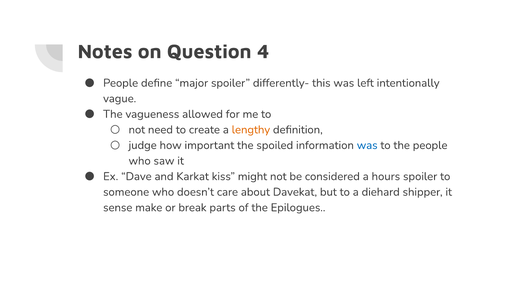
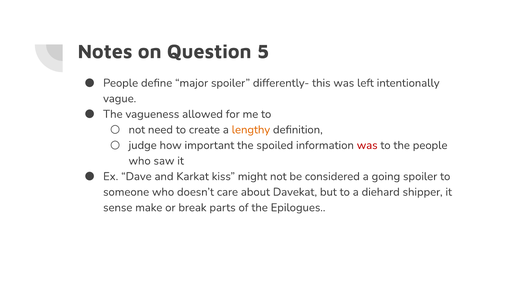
4: 4 -> 5 (263, 52)
was colour: blue -> red (367, 145)
hours: hours -> going (386, 177)
